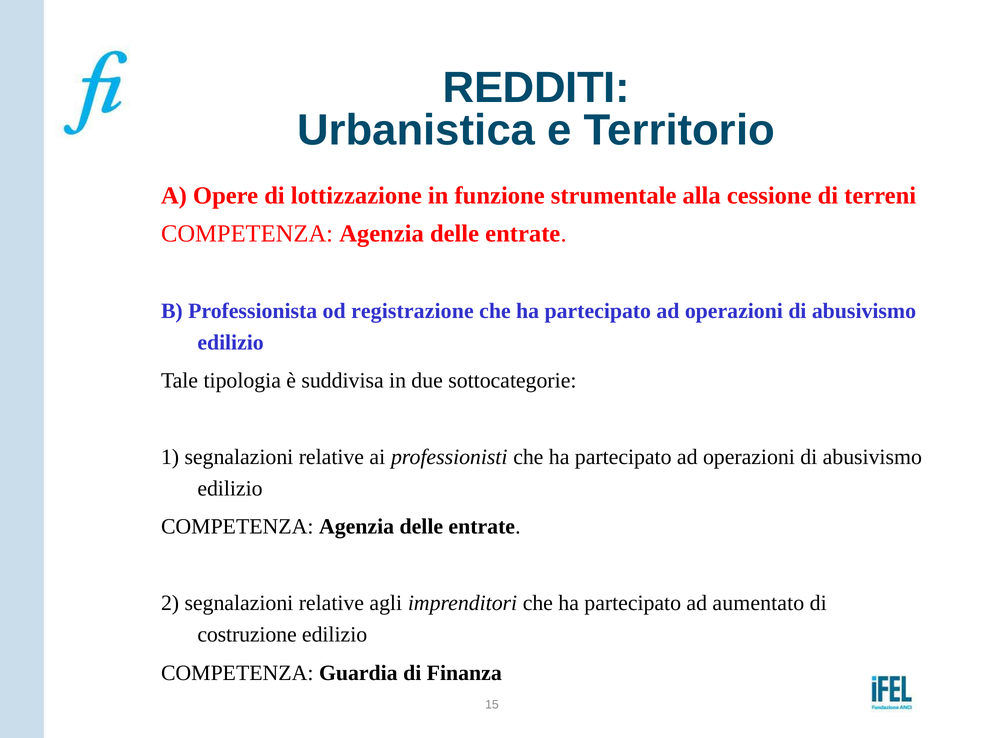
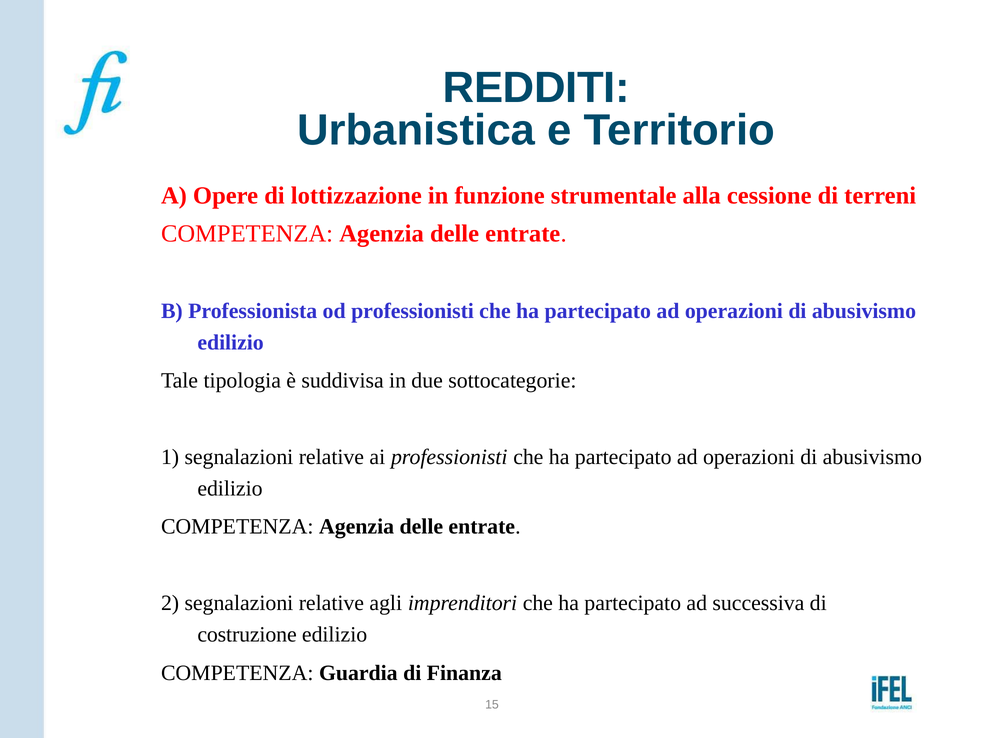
od registrazione: registrazione -> professionisti (413, 311)
aumentato: aumentato -> successiva (758, 603)
